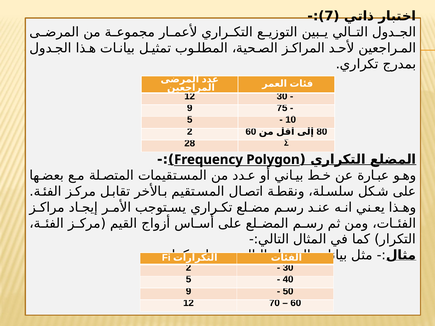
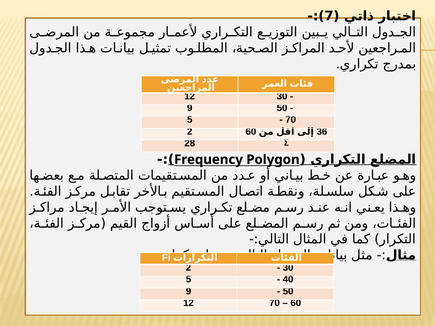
75: 75 -> 50 (282, 108)
5 10: 10 -> 70 (291, 120)
80: 80 -> 36 (322, 132)
